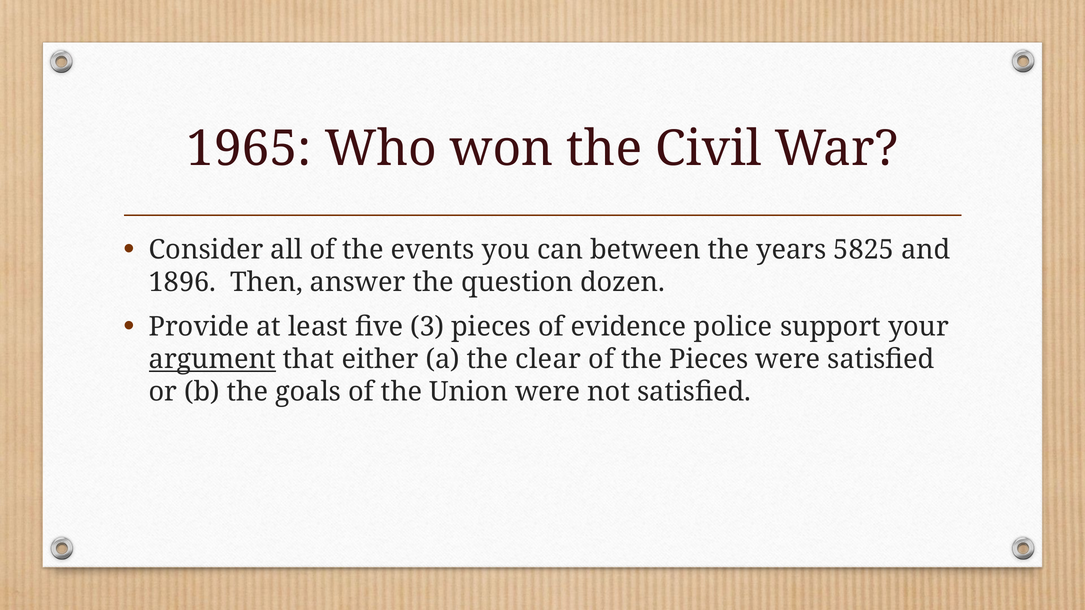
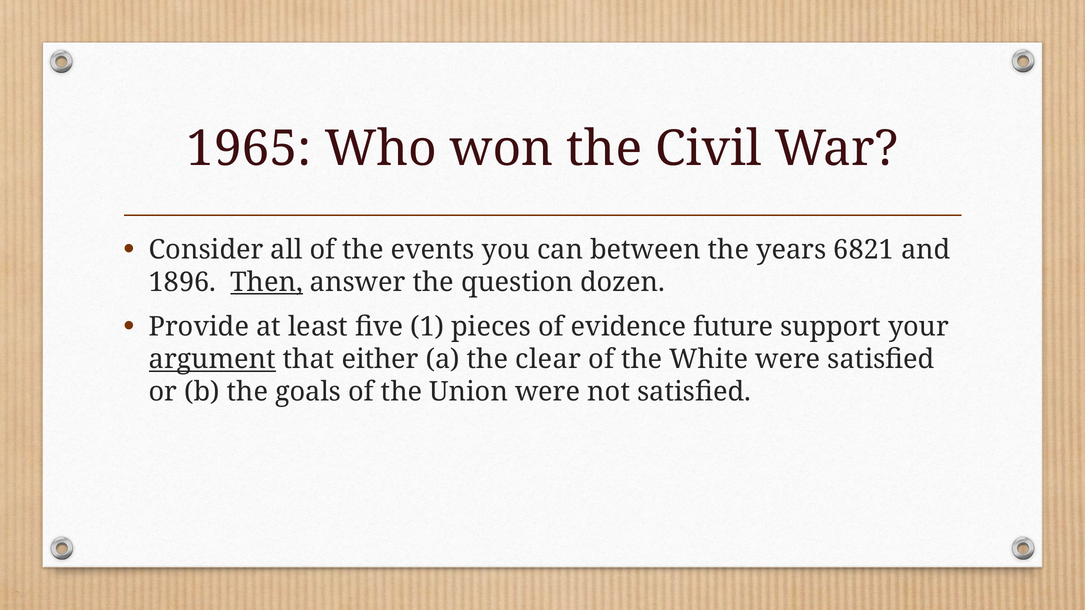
5825: 5825 -> 6821 (864, 250)
Then underline: none -> present (267, 282)
3: 3 -> 1 (427, 327)
police: police -> future (733, 327)
the Pieces: Pieces -> White (709, 360)
